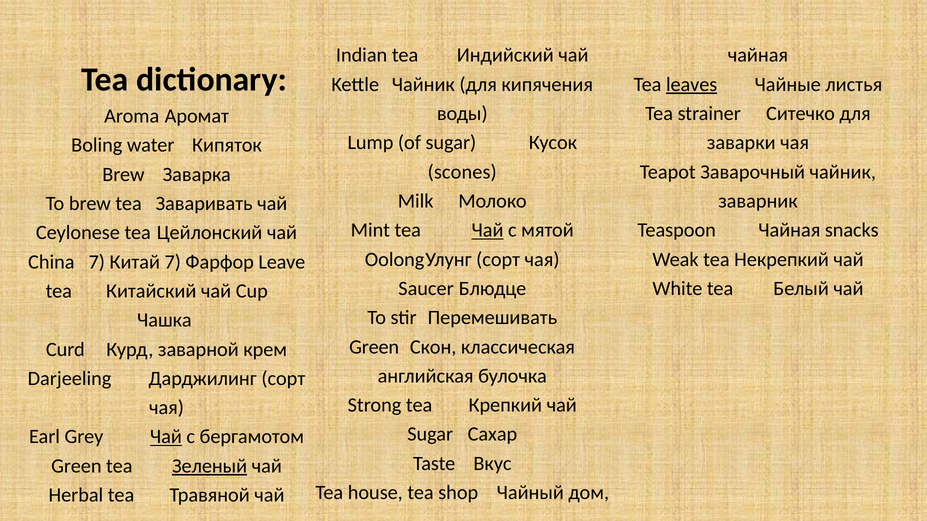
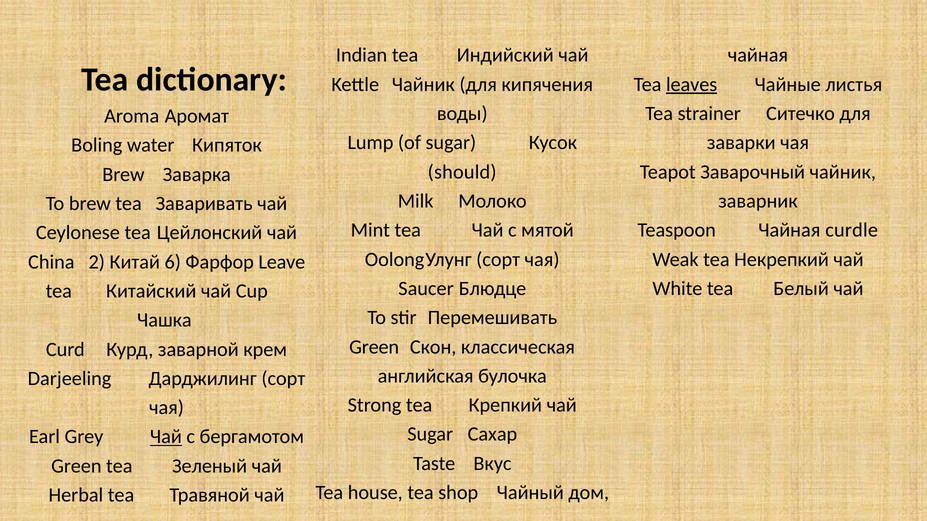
scones: scones -> should (462, 172)
Чай underline: present -> none (488, 230)
snacks: snacks -> curdle (852, 230)
China 7: 7 -> 2 (97, 262)
Китай 7: 7 -> 6 (173, 262)
Зеленый underline: present -> none (210, 466)
